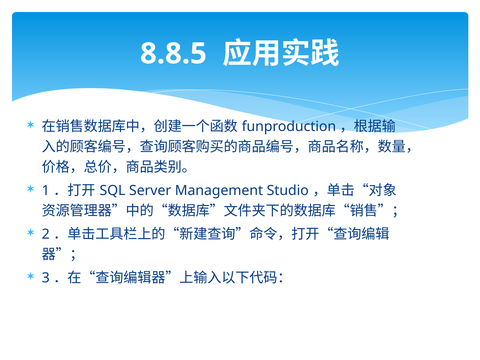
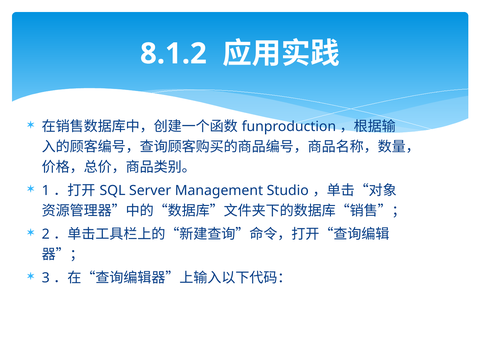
8.8.5: 8.8.5 -> 8.1.2 (173, 54)
